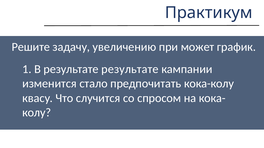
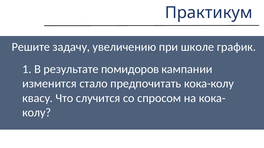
может: может -> школе (197, 47)
результате результате: результате -> помидоров (130, 69)
